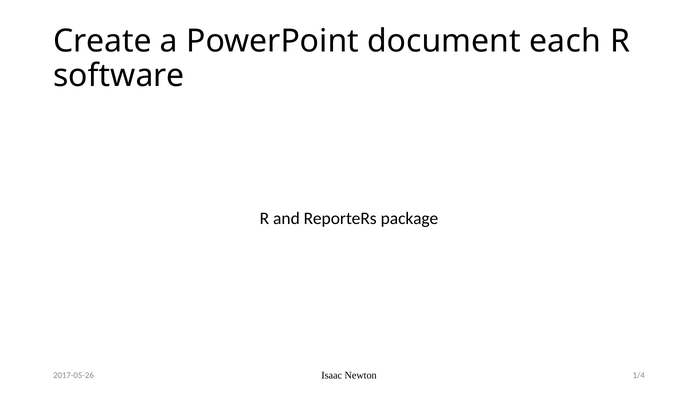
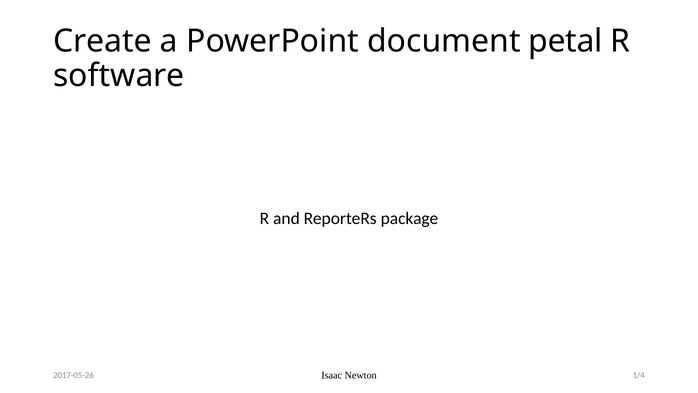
each: each -> petal (565, 41)
